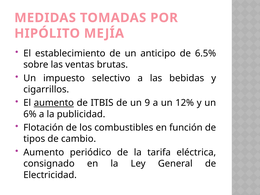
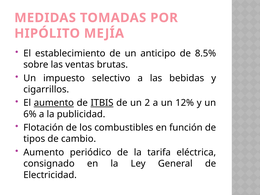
6.5%: 6.5% -> 8.5% (205, 53)
ITBIS underline: none -> present (102, 103)
9: 9 -> 2 (147, 103)
